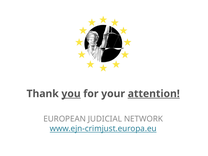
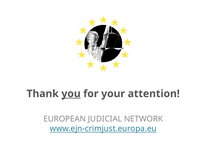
attention underline: present -> none (154, 94)
